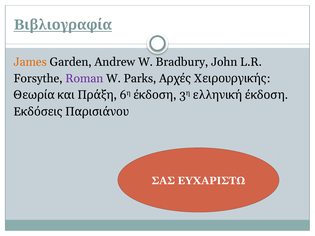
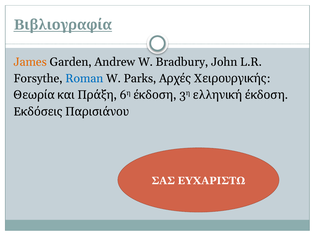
Roman colour: purple -> blue (84, 79)
